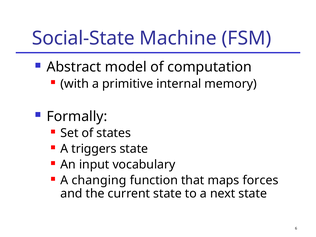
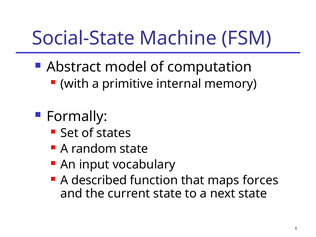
triggers: triggers -> random (94, 149)
changing: changing -> described (99, 180)
